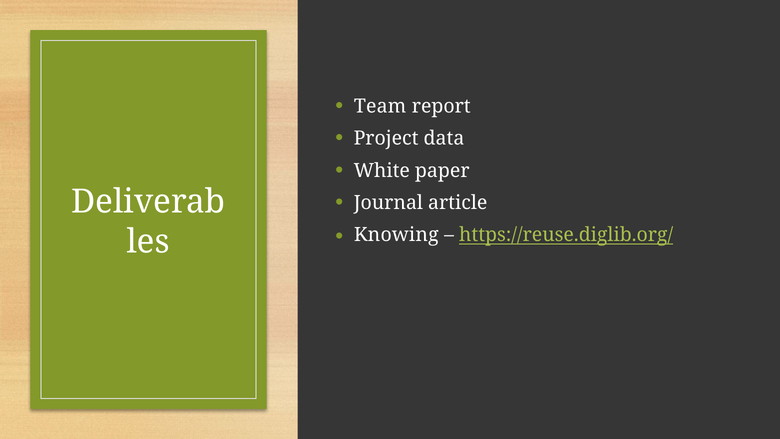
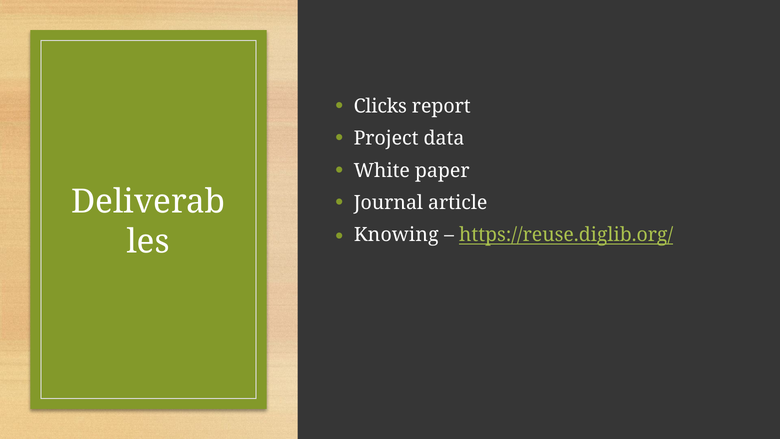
Team: Team -> Clicks (380, 106)
